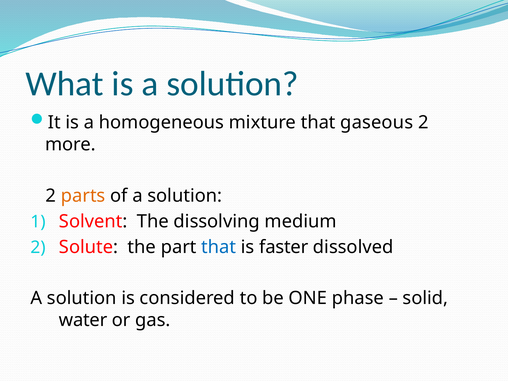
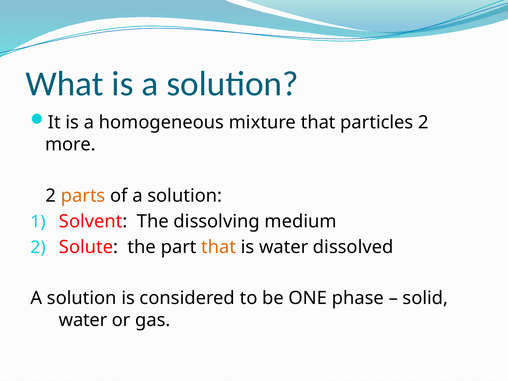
gaseous: gaseous -> particles (377, 122)
that colour: blue -> orange (219, 247)
is faster: faster -> water (284, 247)
